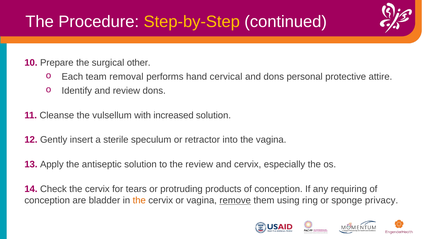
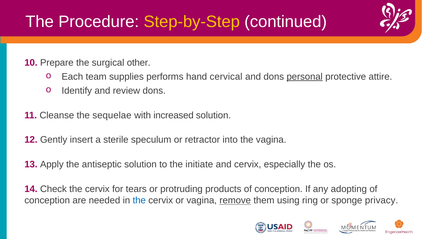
removal: removal -> supplies (126, 77)
personal underline: none -> present (305, 77)
vulsellum: vulsellum -> sequelae (112, 115)
the review: review -> initiate (199, 165)
requiring: requiring -> adopting (349, 189)
bladder: bladder -> needed (104, 200)
the colour: orange -> blue (139, 200)
